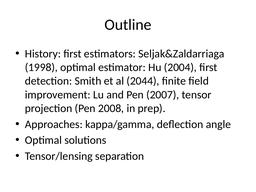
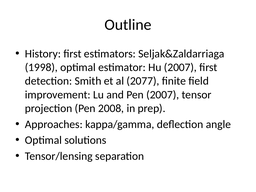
Hu 2004: 2004 -> 2007 (180, 67)
2044: 2044 -> 2077 (143, 81)
